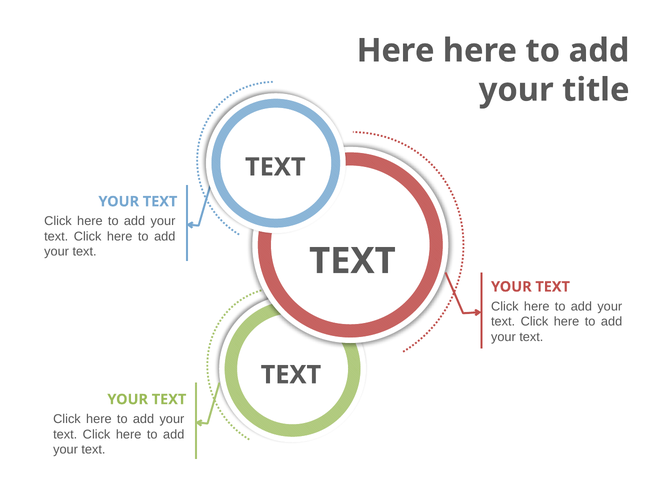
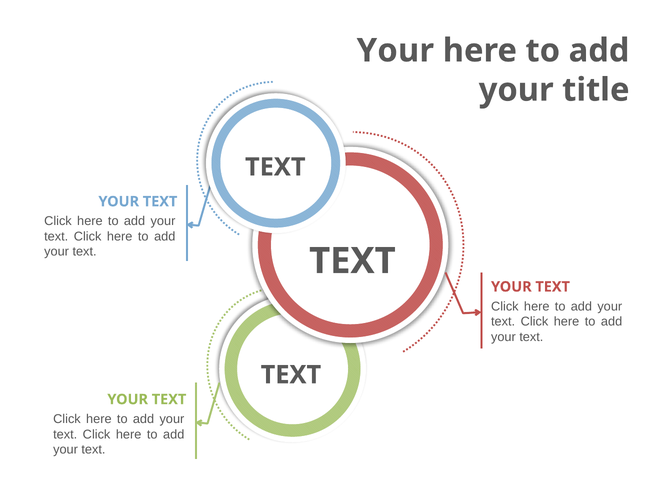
Here: Here -> Your (395, 51)
